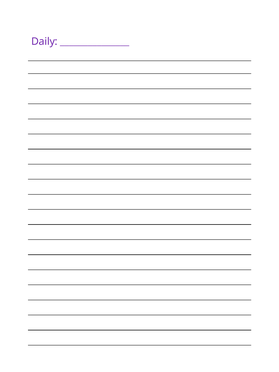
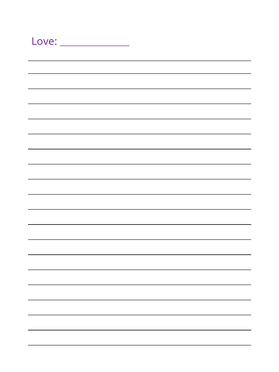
Daily: Daily -> Love (44, 42)
